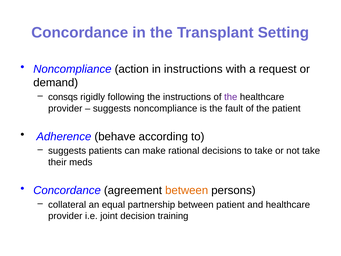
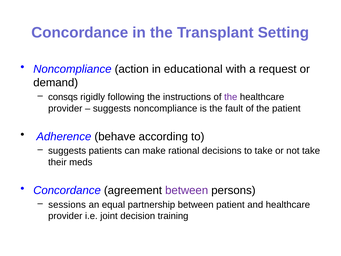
in instructions: instructions -> educational (193, 69)
between colour: orange -> purple (187, 190)
collateral: collateral -> sessions (67, 205)
